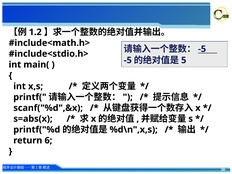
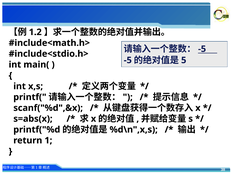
6: 6 -> 1 (48, 140)
